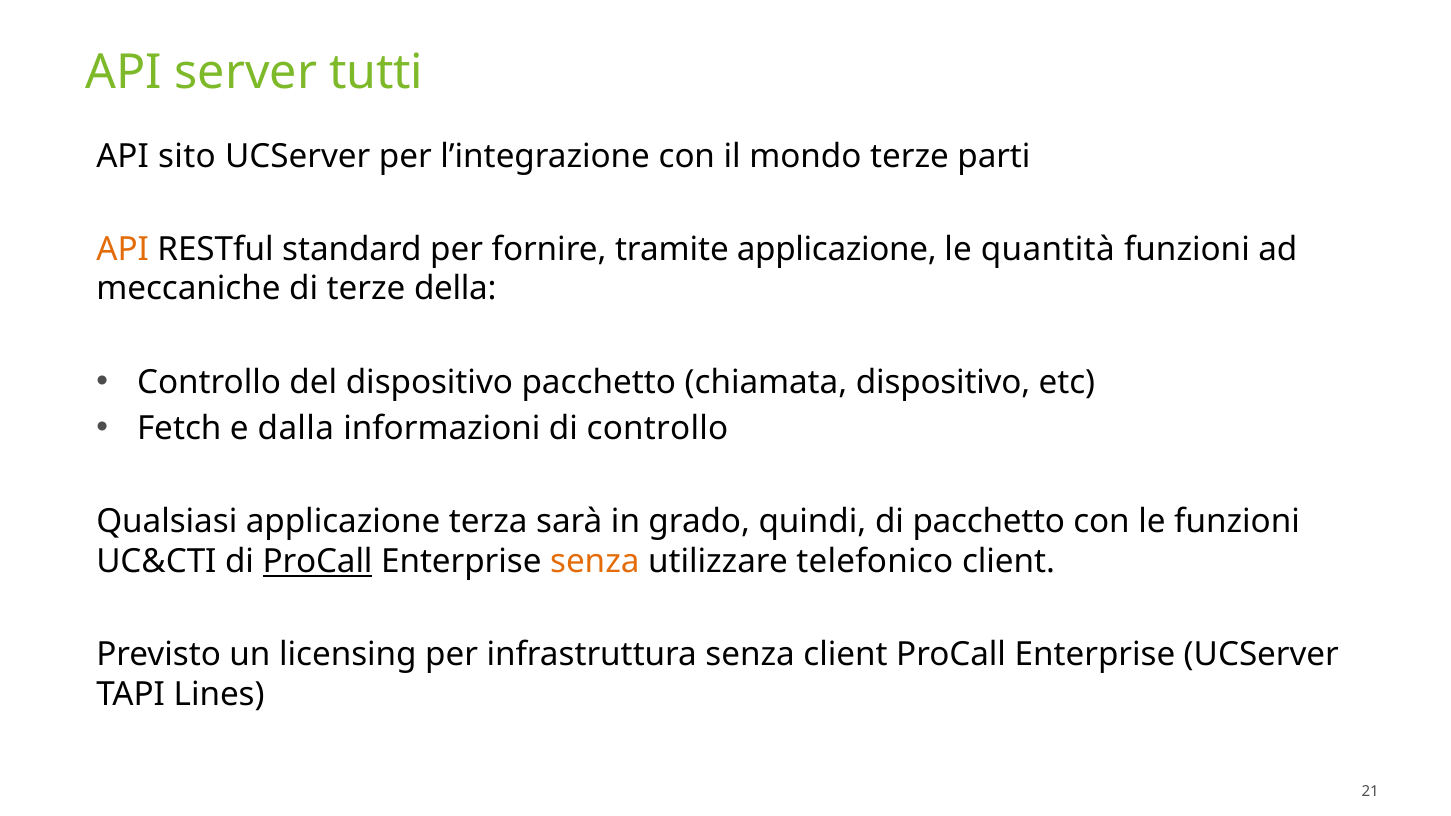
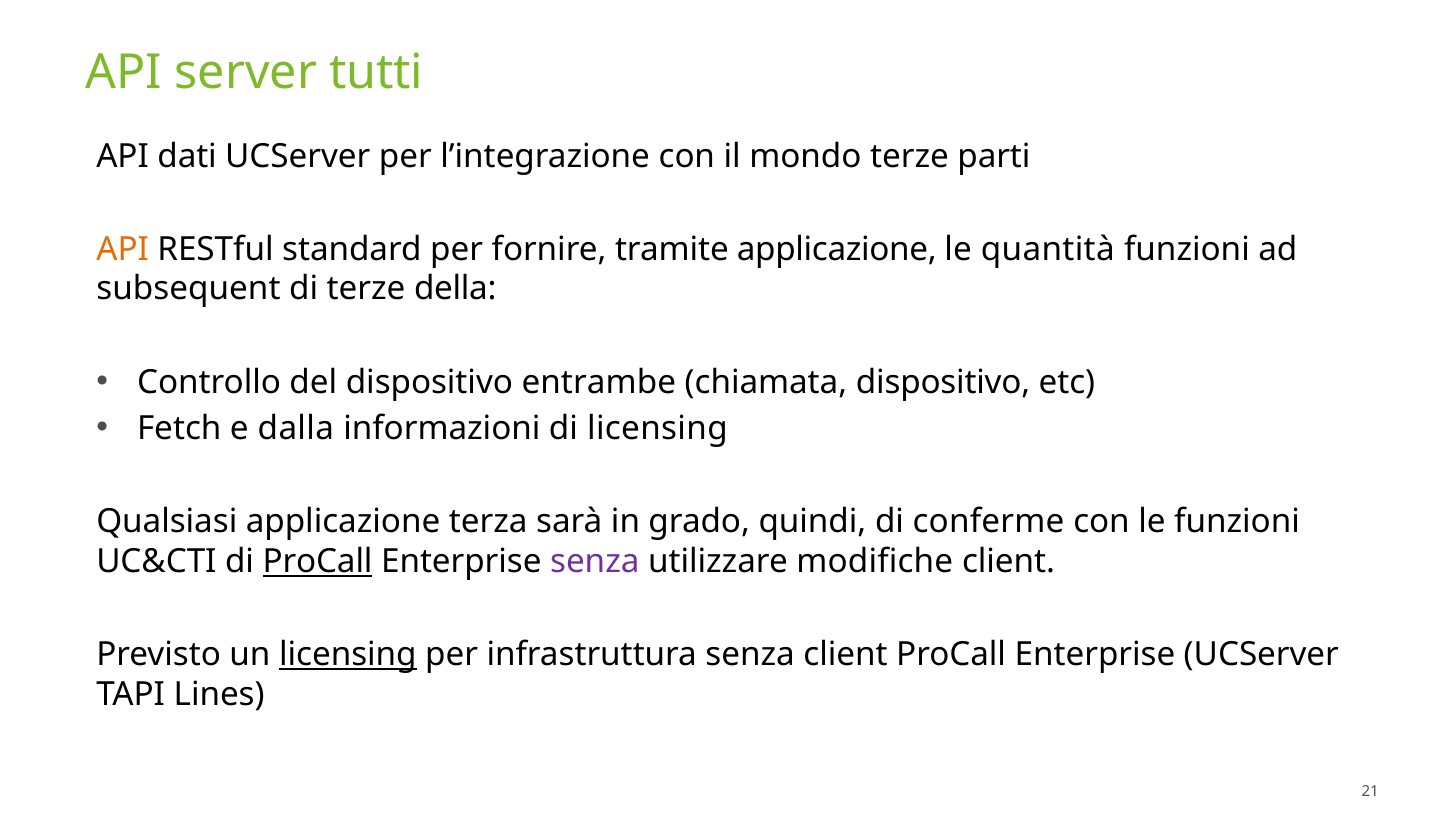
sito: sito -> dati (187, 156)
meccaniche: meccaniche -> subsequent (188, 289)
dispositivo pacchetto: pacchetto -> entrambe (599, 382)
di controllo: controllo -> licensing (657, 429)
di pacchetto: pacchetto -> conferme (988, 522)
senza colour: orange -> purple (595, 562)
telefonico: telefonico -> modifiche (875, 562)
licensing underline: none -> present (348, 655)
